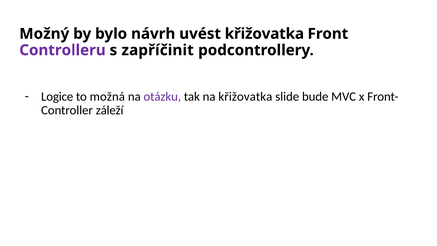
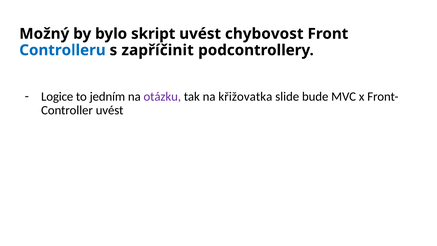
návrh: návrh -> skript (153, 34)
uvést křižovatka: křižovatka -> chybovost (264, 34)
Controlleru colour: purple -> blue (62, 50)
možná: možná -> jedním (107, 96)
záleží: záleží -> uvést (110, 110)
